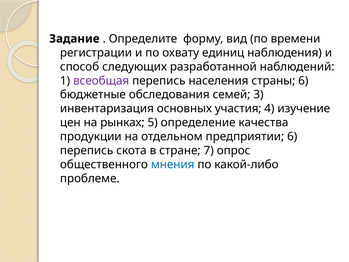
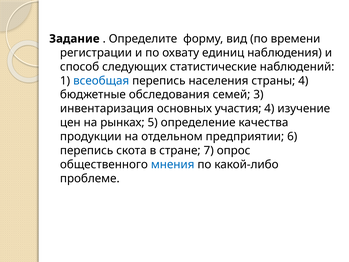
разработанной: разработанной -> статистические (213, 67)
всеобщая colour: purple -> blue (101, 81)
страны 6: 6 -> 4 (303, 81)
